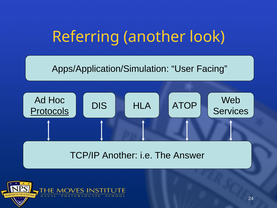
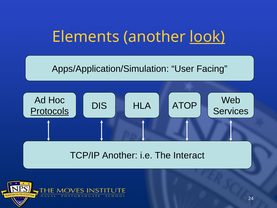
Referring: Referring -> Elements (86, 37)
look underline: none -> present (207, 37)
Answer: Answer -> Interact (189, 155)
